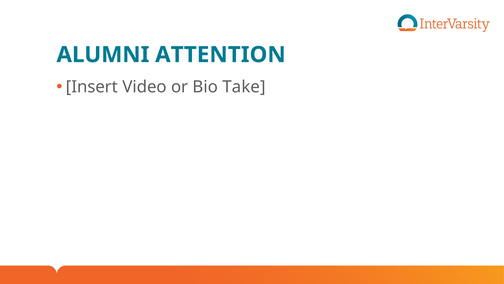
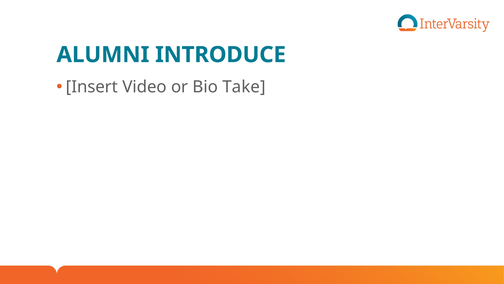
ATTENTION: ATTENTION -> INTRODUCE (221, 55)
